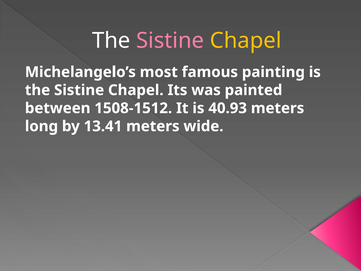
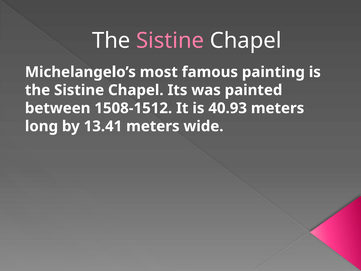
Chapel colour: yellow -> white (246, 41)
